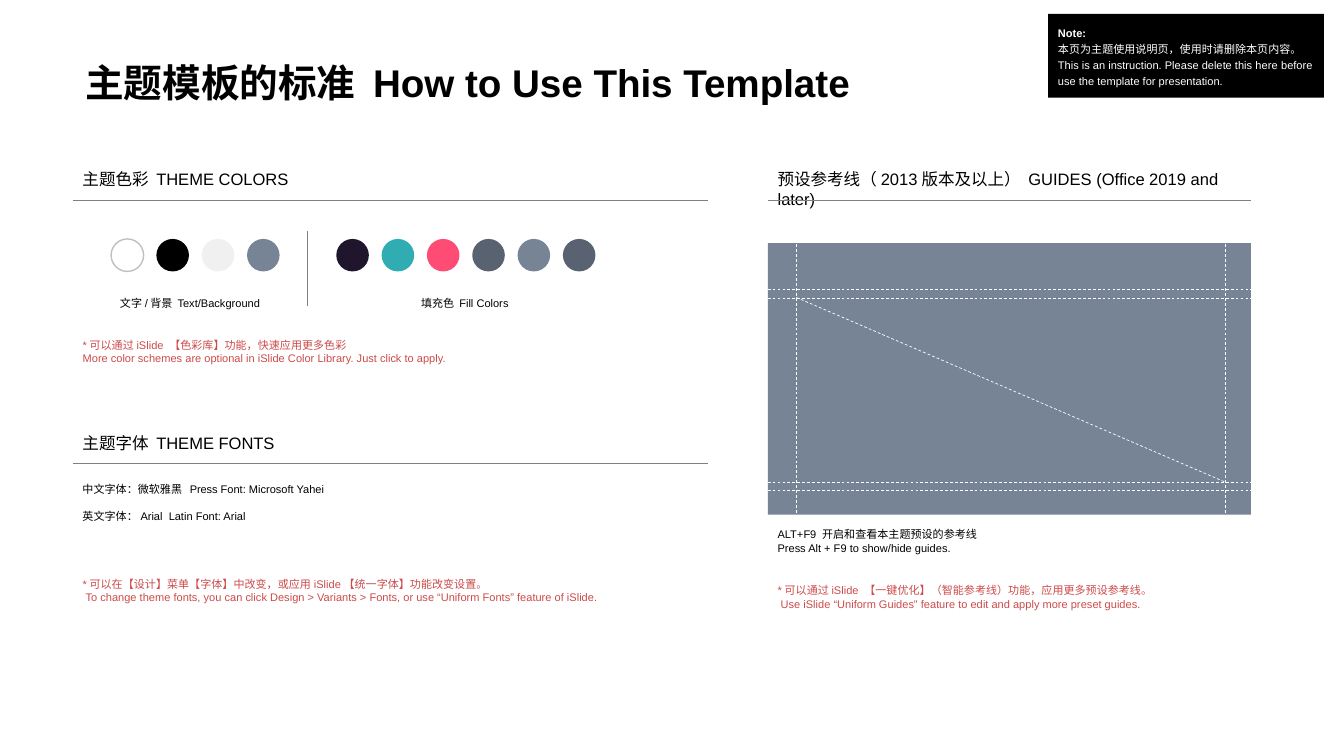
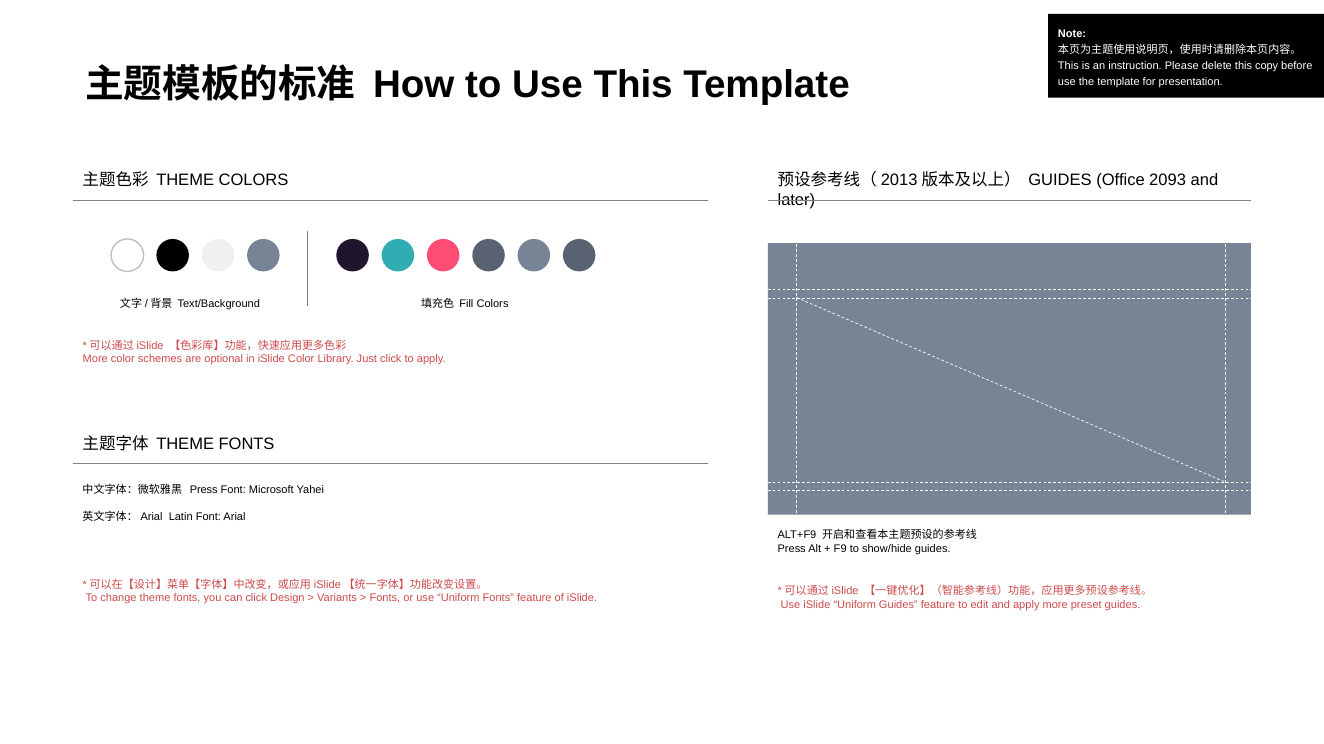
here: here -> copy (1267, 66)
2019: 2019 -> 2093 (1168, 180)
